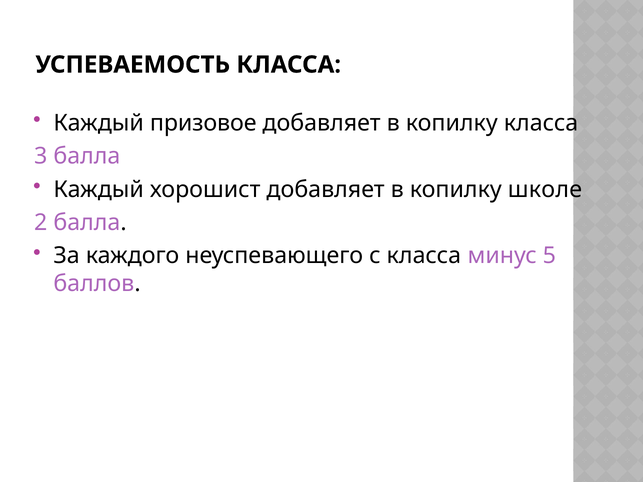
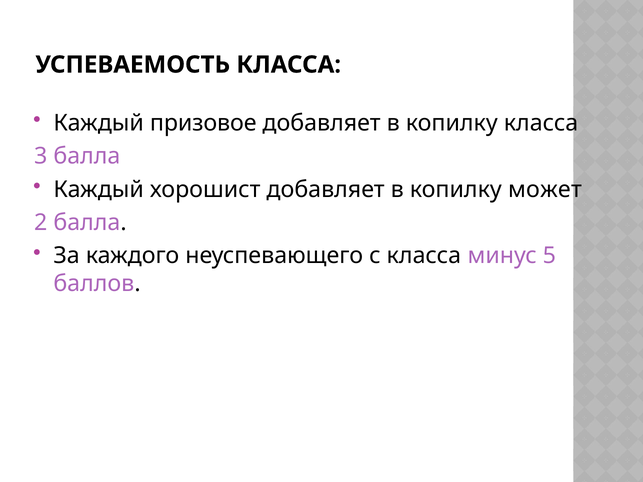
школе: школе -> может (545, 190)
